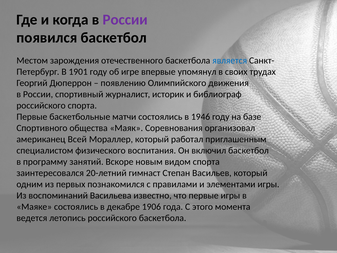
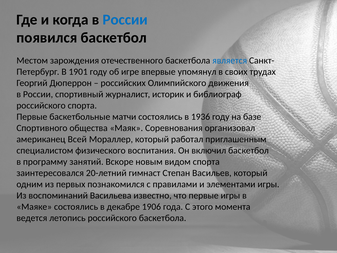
России colour: purple -> blue (125, 20)
появлению: появлению -> российских (123, 83)
1946: 1946 -> 1936 (201, 117)
